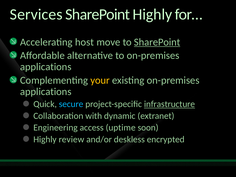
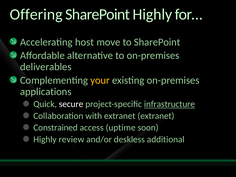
Services: Services -> Offering (36, 14)
SharePoint underline: present -> none (157, 42)
applications: applications -> deliverables (46, 67)
secure colour: light blue -> white (71, 104)
with dynamic: dynamic -> extranet (120, 116)
Engineering: Engineering -> Constrained (56, 128)
encrypted: encrypted -> additional (166, 139)
